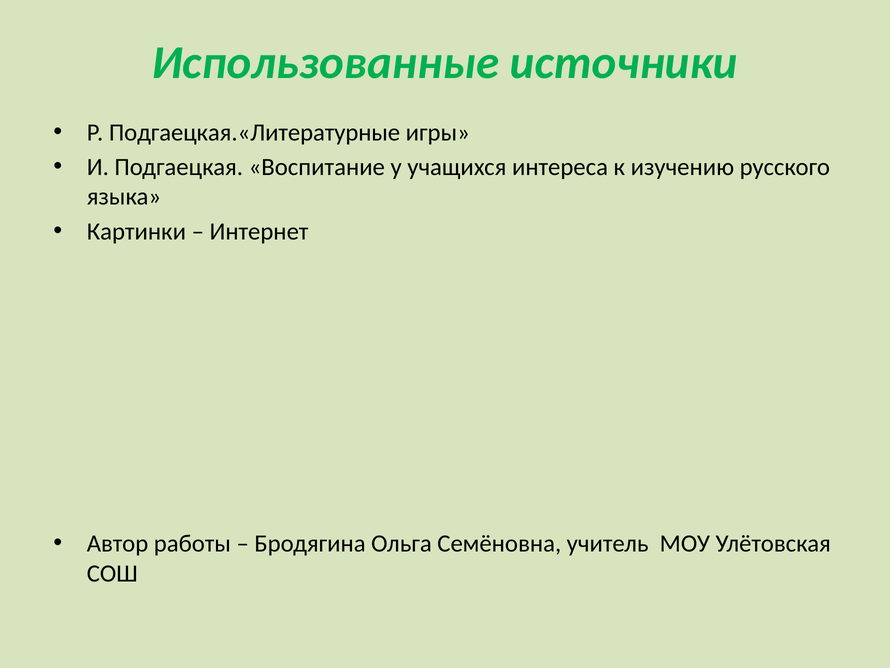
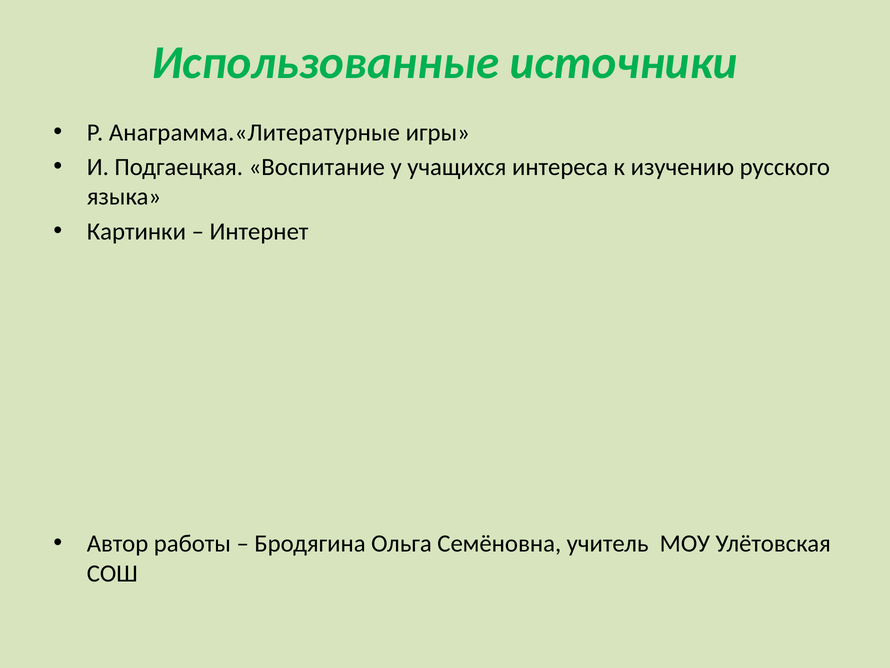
Подгаецкая.«Литературные: Подгаецкая.«Литературные -> Анаграмма.«Литературные (254, 132)
